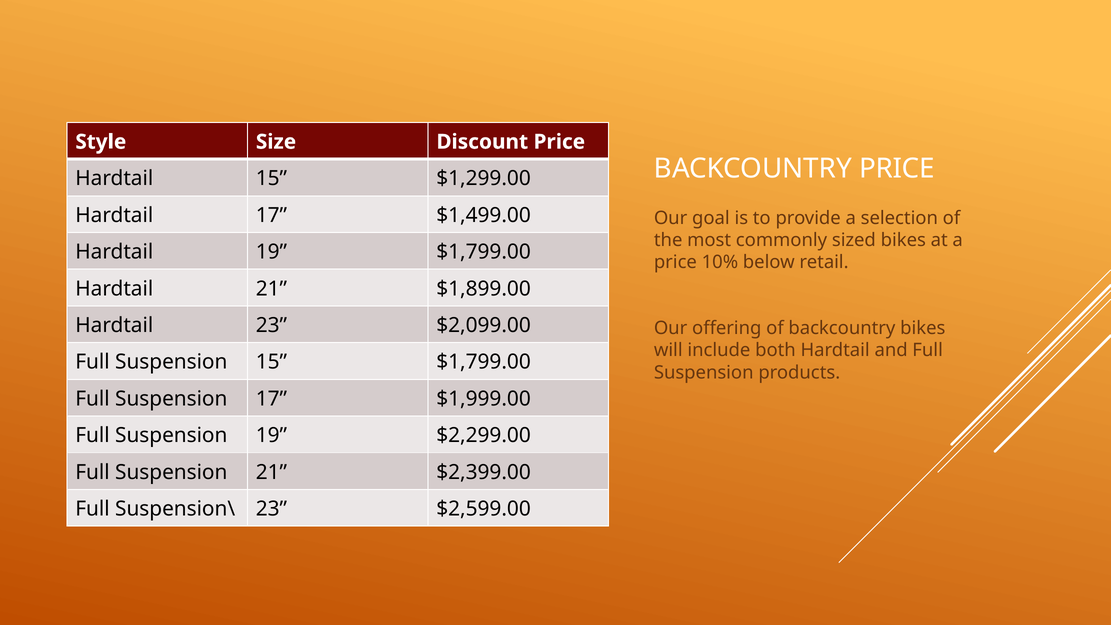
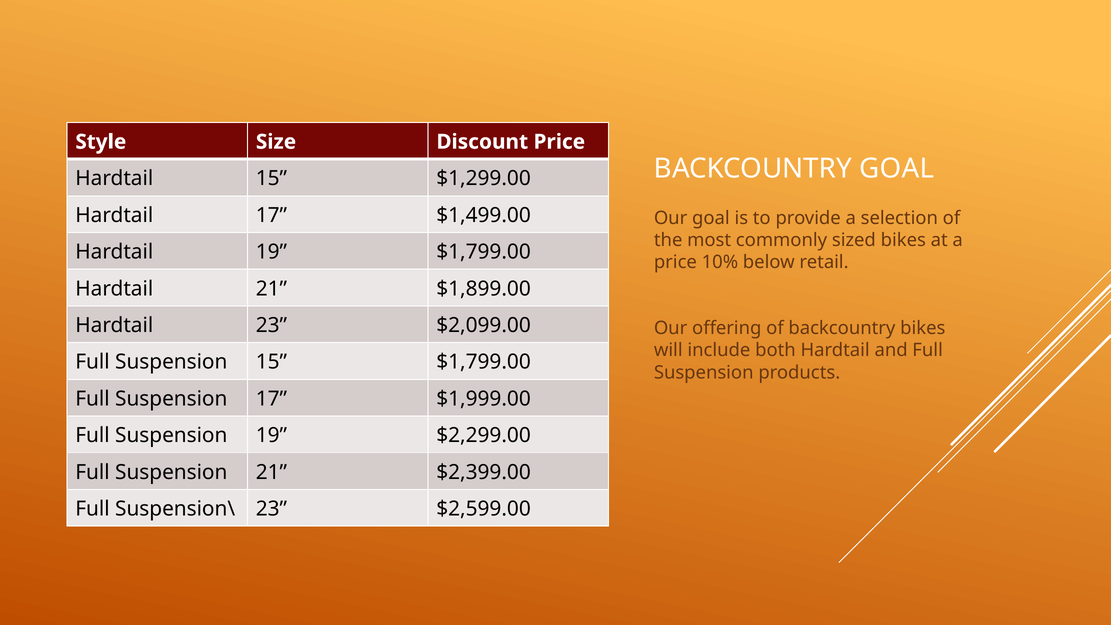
BACKCOUNTRY PRICE: PRICE -> GOAL (897, 169)
